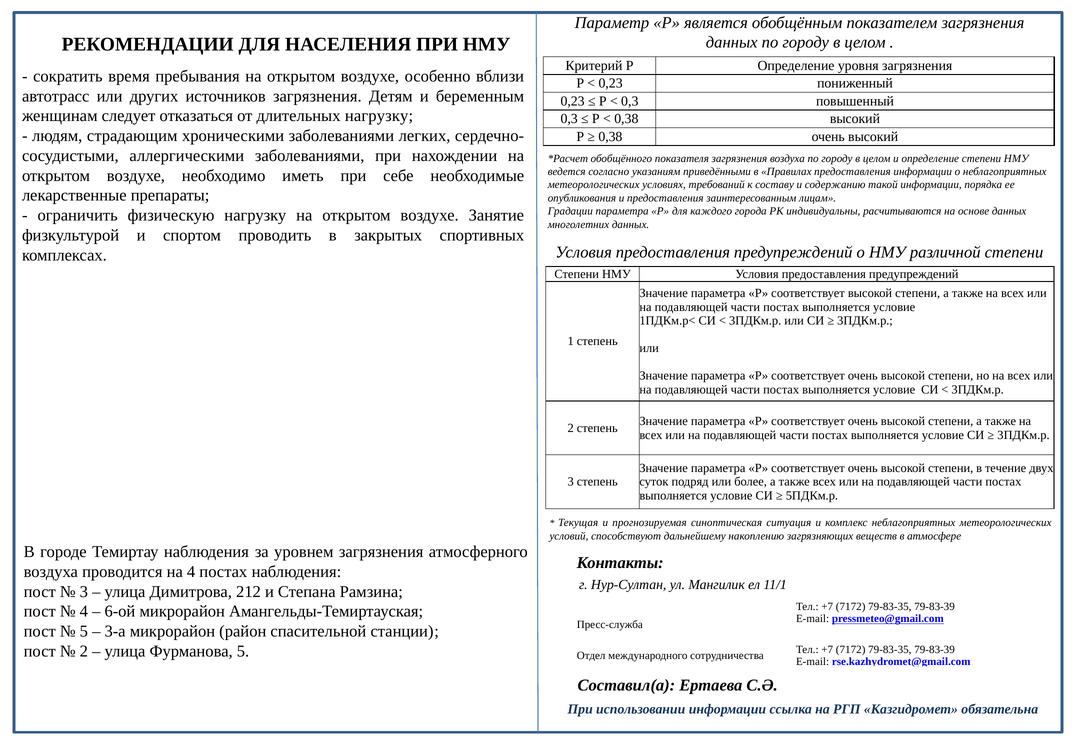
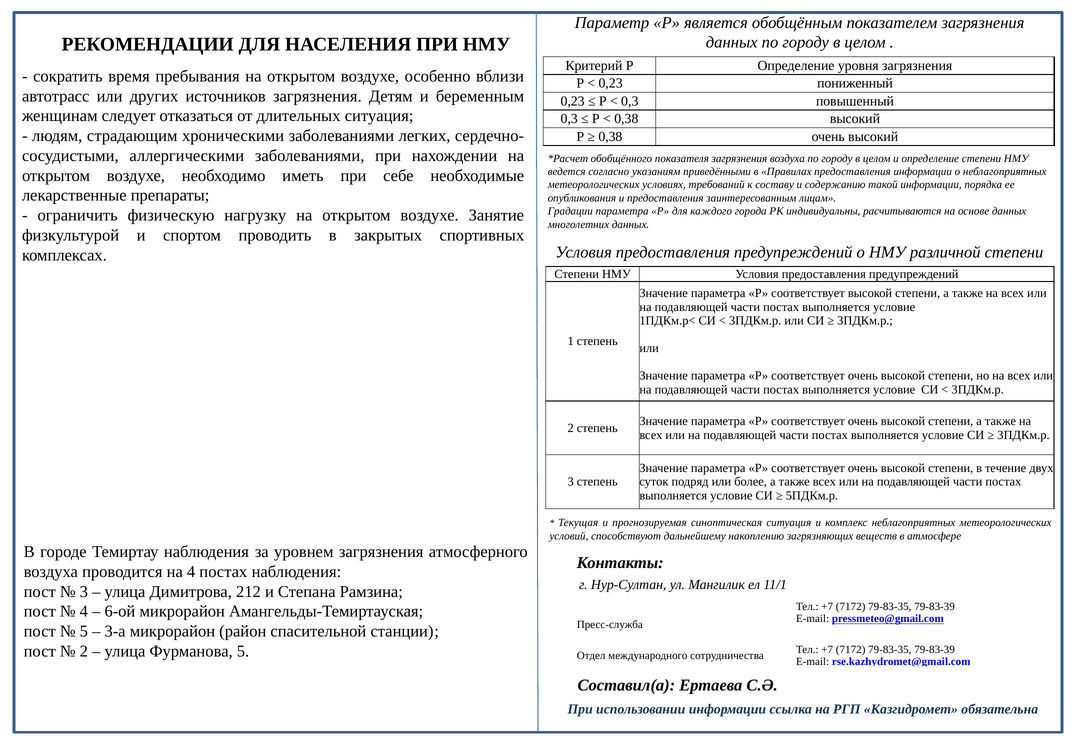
длительных нагрузку: нагрузку -> ситуация (379, 116)
